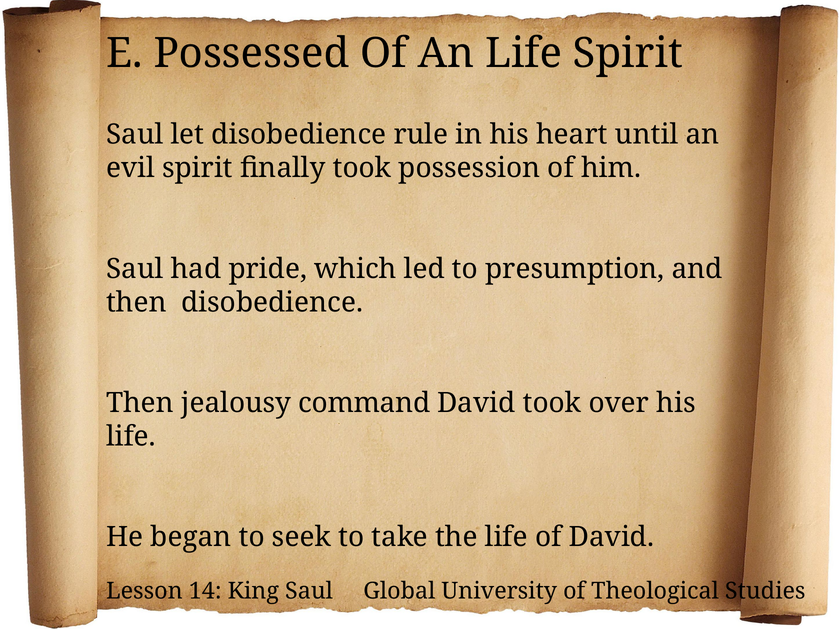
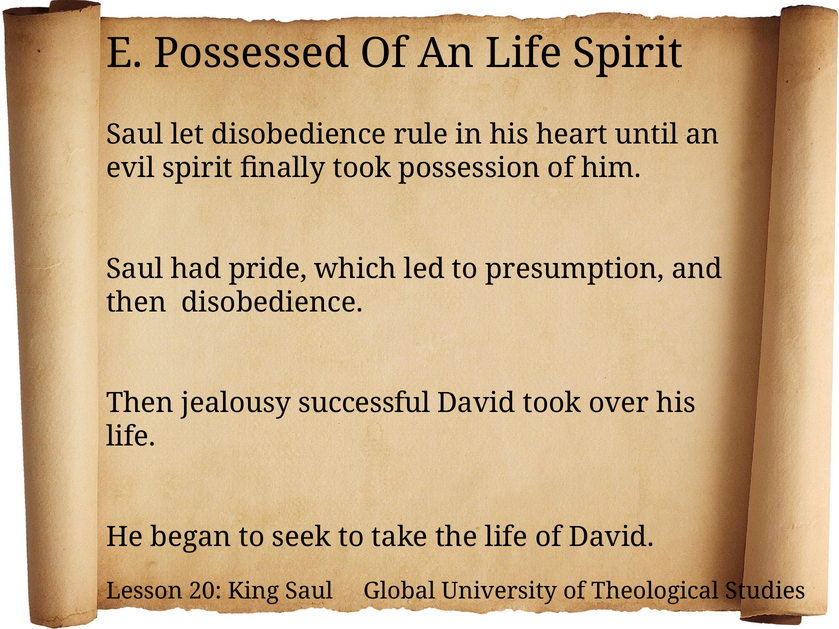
command: command -> successful (364, 403)
14: 14 -> 20 (205, 591)
